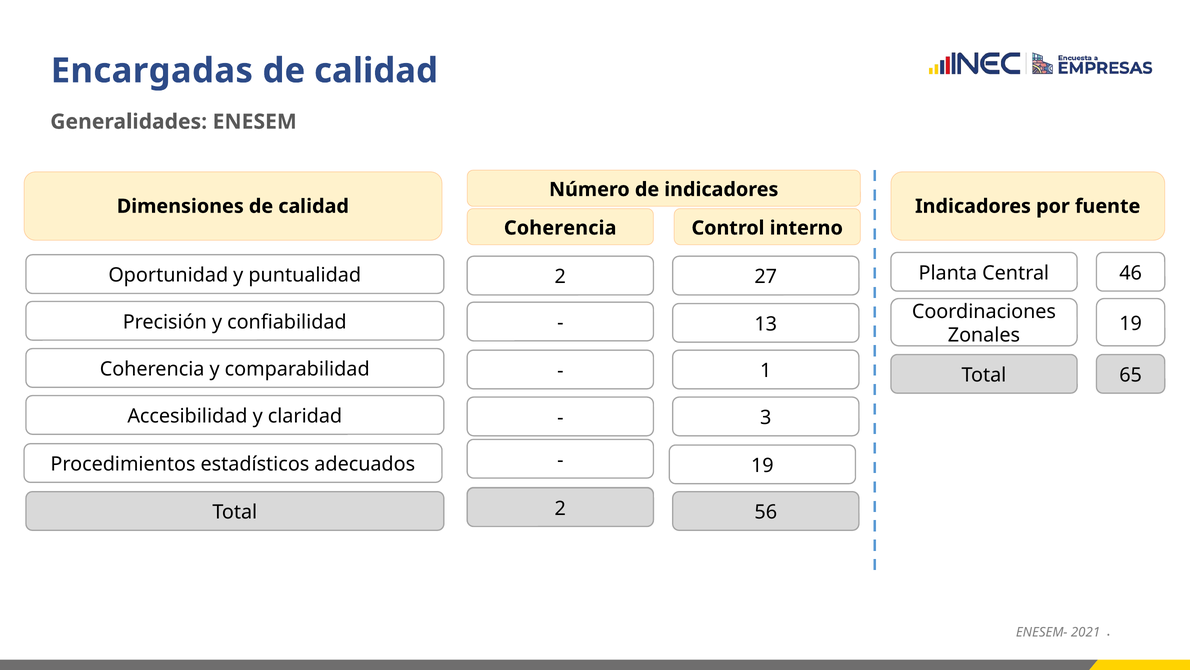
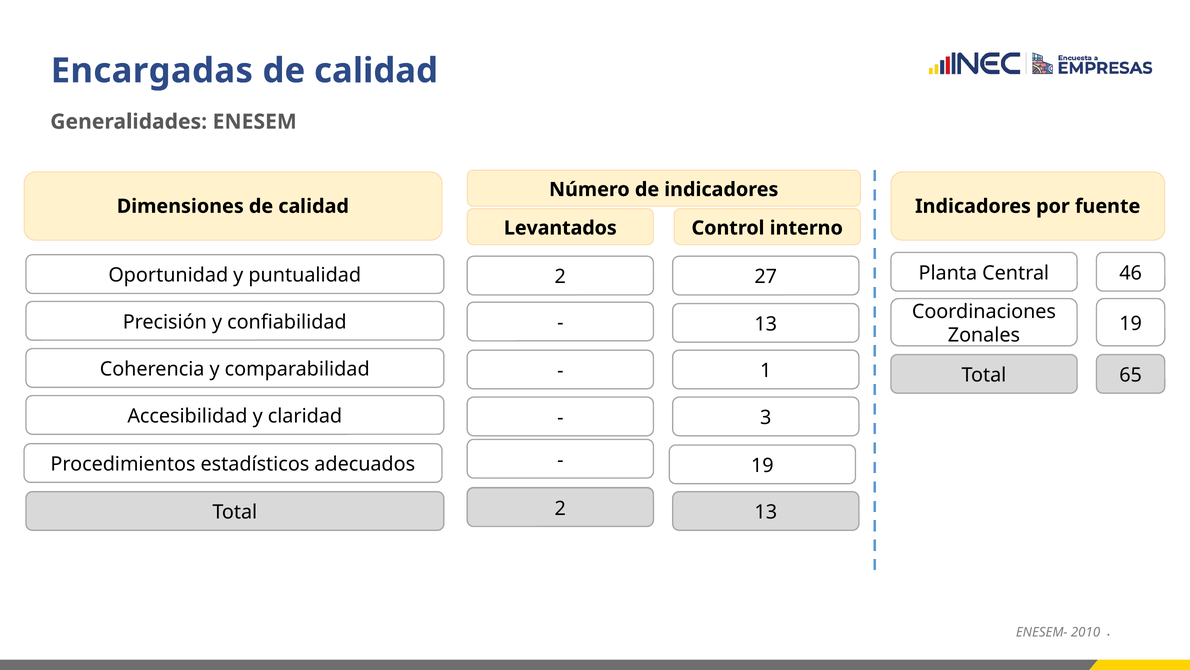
Coherencia: Coherencia -> Levantados (560, 228)
Total 56: 56 -> 13 (766, 512)
2021: 2021 -> 2010 (1086, 632)
